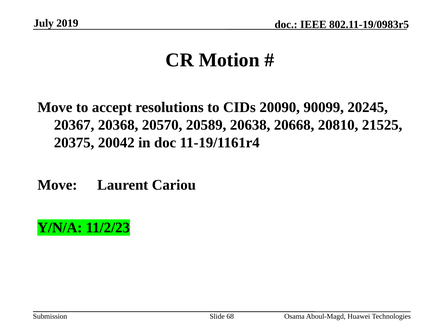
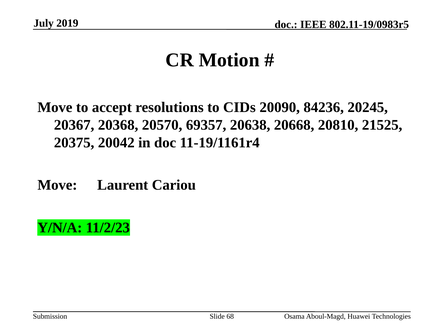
90099: 90099 -> 84236 (324, 107)
20589: 20589 -> 69357 (206, 125)
